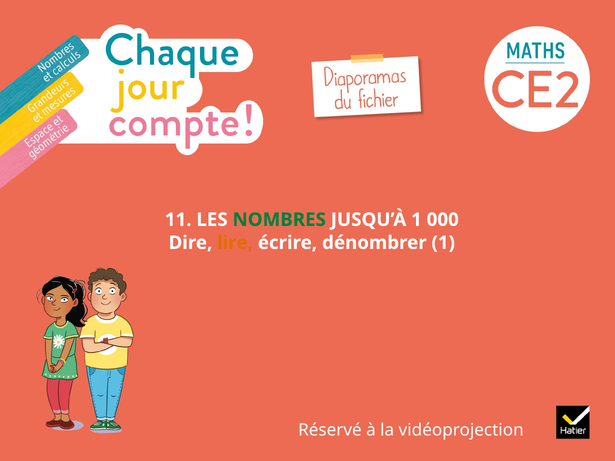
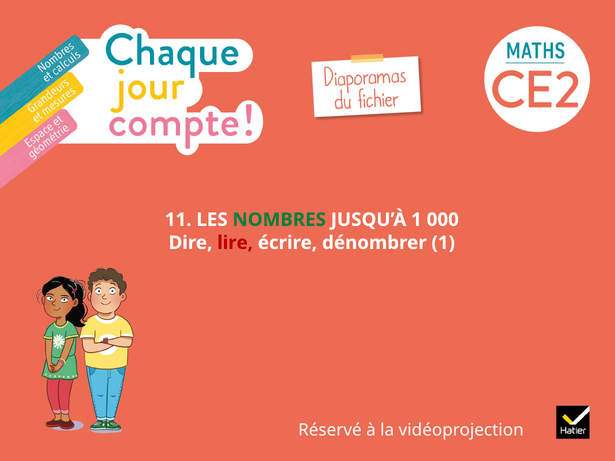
lire colour: orange -> red (235, 243)
